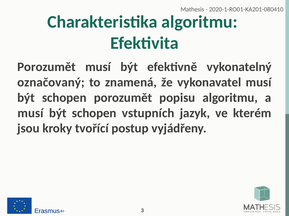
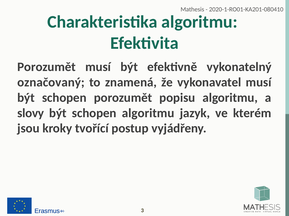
musí: musí -> slovy (31, 113)
schopen vstupních: vstupních -> algoritmu (148, 113)
